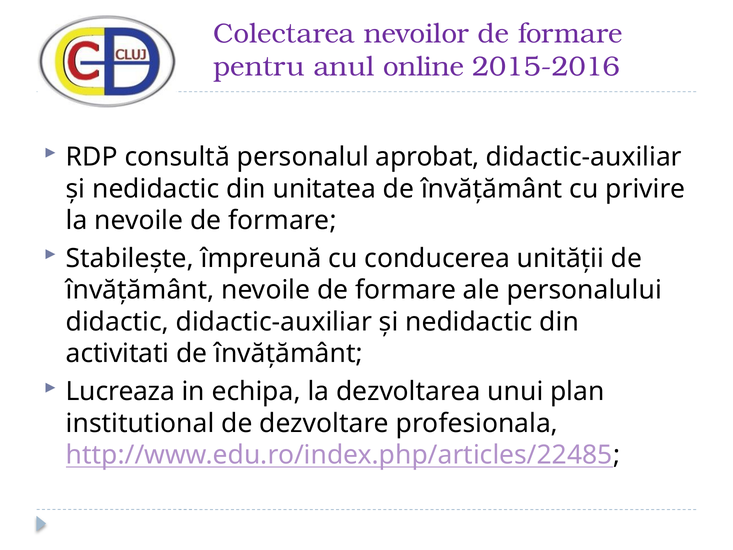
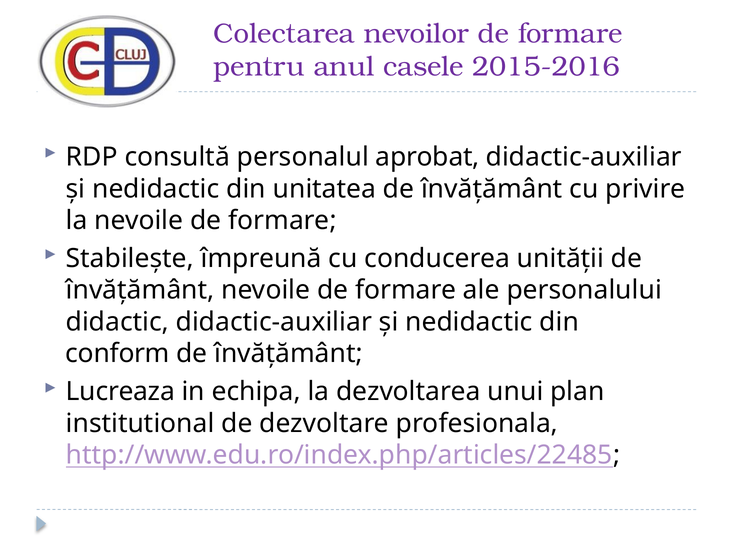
online: online -> casele (424, 67)
activitati: activitati -> conform (118, 354)
